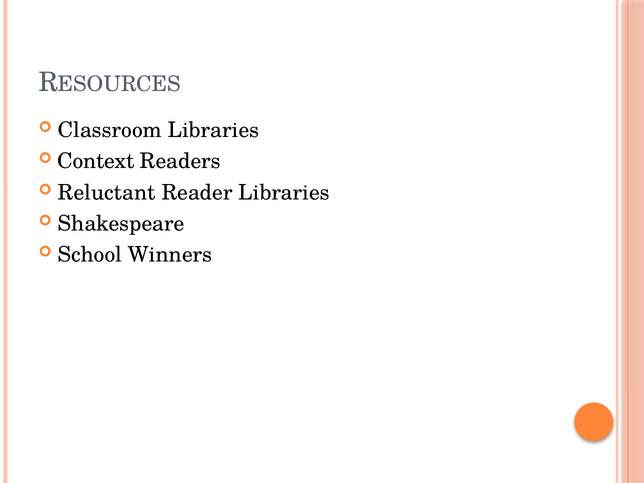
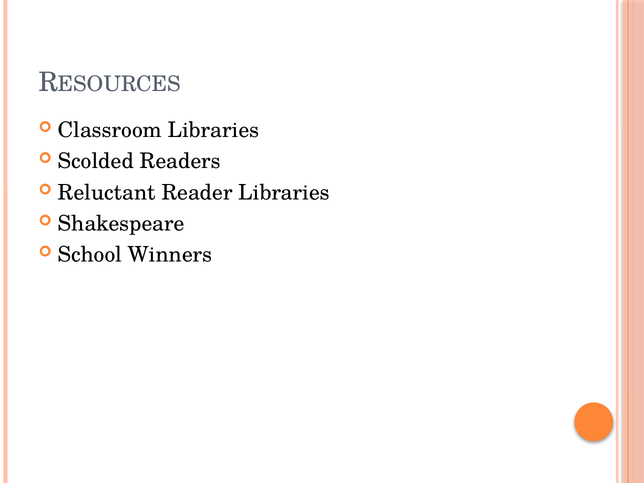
Context: Context -> Scolded (96, 161)
